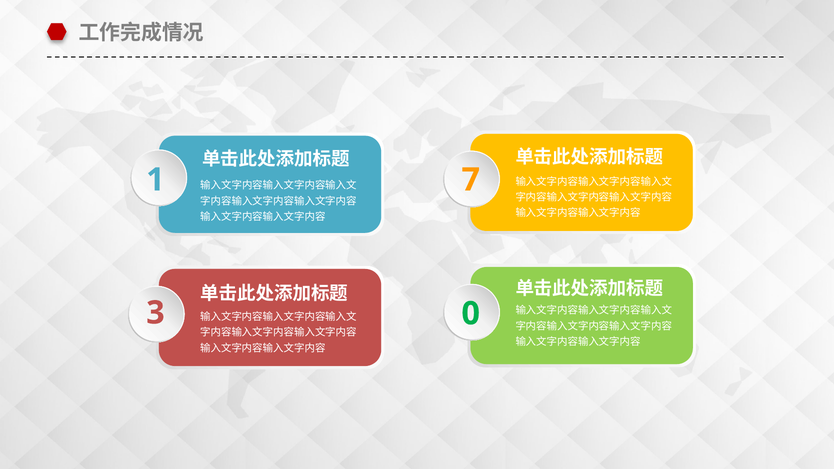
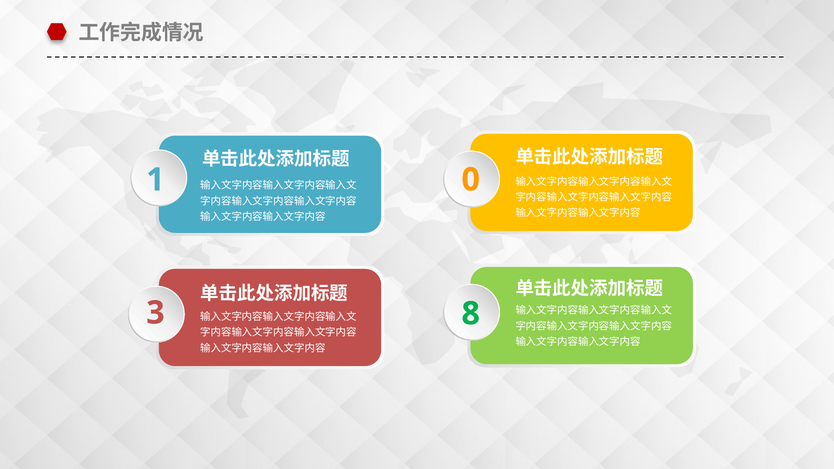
7: 7 -> 0 (471, 180)
0: 0 -> 8 (471, 314)
